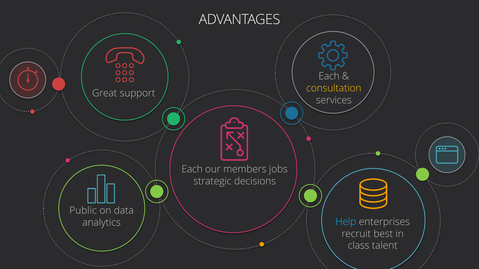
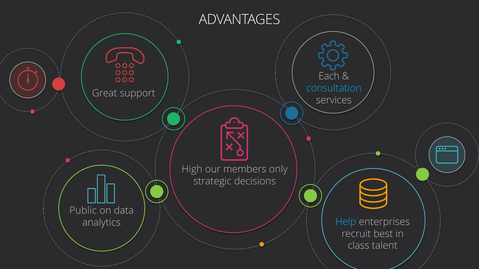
consultation colour: yellow -> light blue (334, 88)
Each: Each -> High (192, 169)
jobs: jobs -> only (278, 169)
